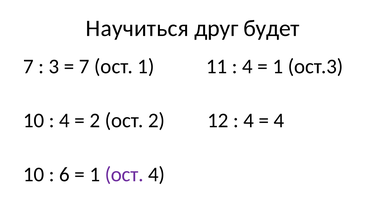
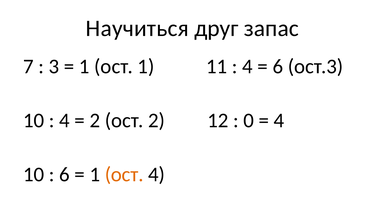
будет: будет -> запас (271, 28)
7: 7 -> 1 (84, 66)
1: 1 -> 6 (278, 66)
4: 4 -> 0 (249, 120)
ост colour: purple -> orange (124, 174)
